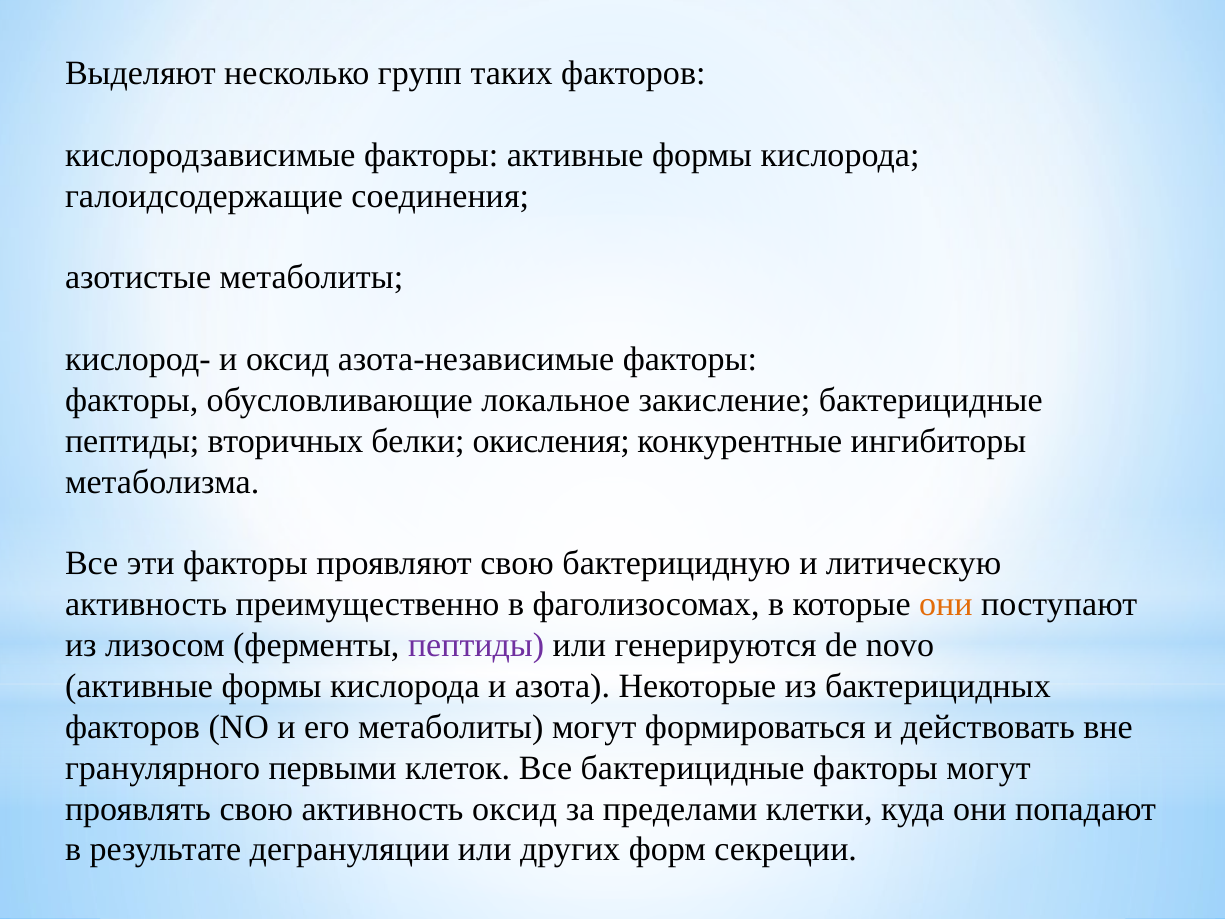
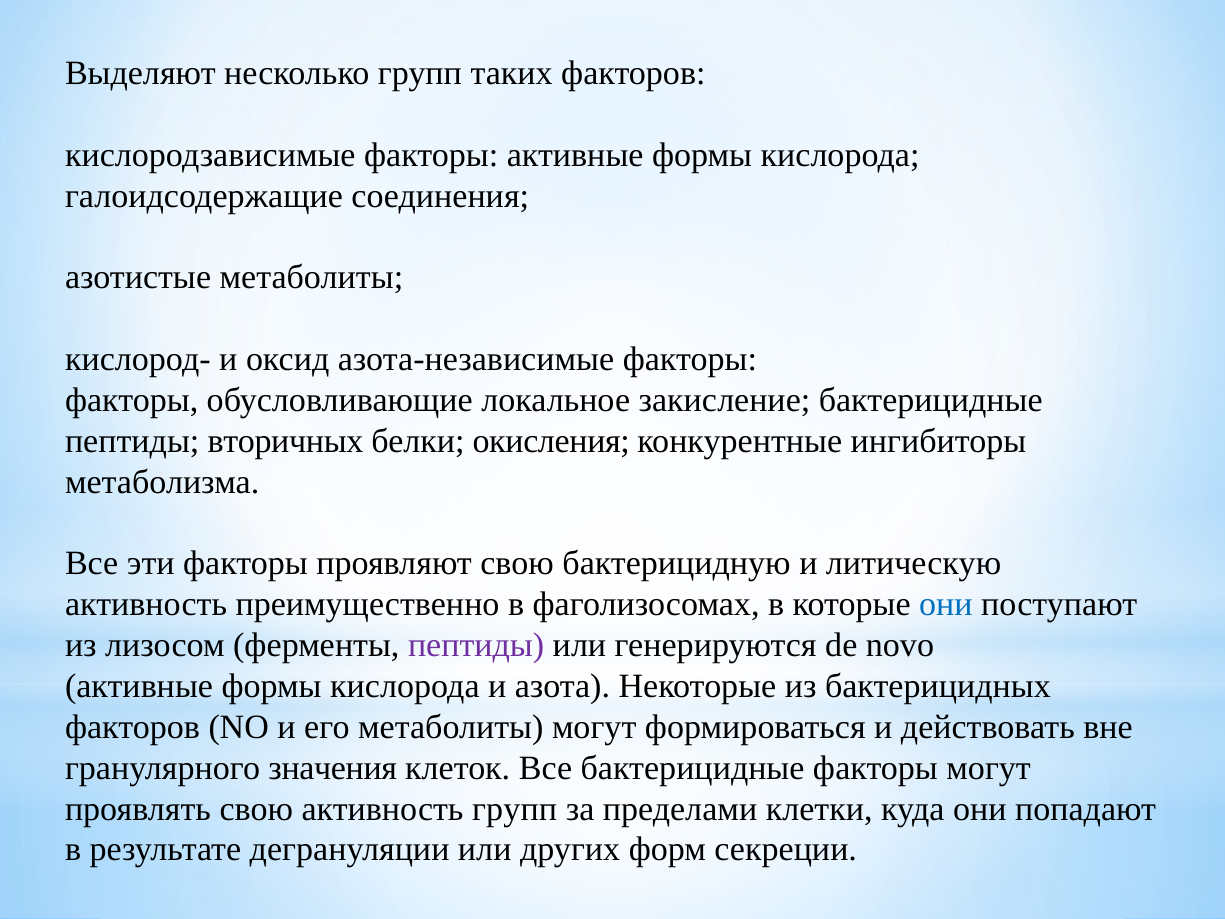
они colour: orange -> blue (946, 604)
первыми: первыми -> значения (333, 768)
активность оксид: оксид -> групп (515, 809)
